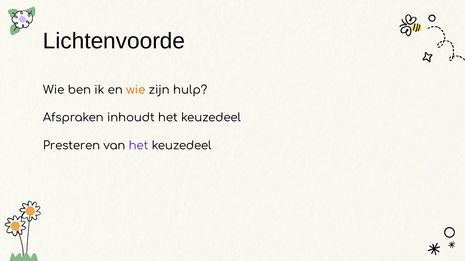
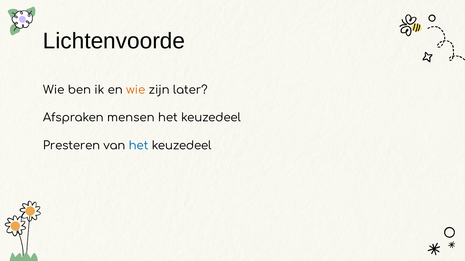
hulp: hulp -> later (190, 90)
inhoudt: inhoudt -> mensen (131, 118)
het colour: purple -> blue (139, 146)
